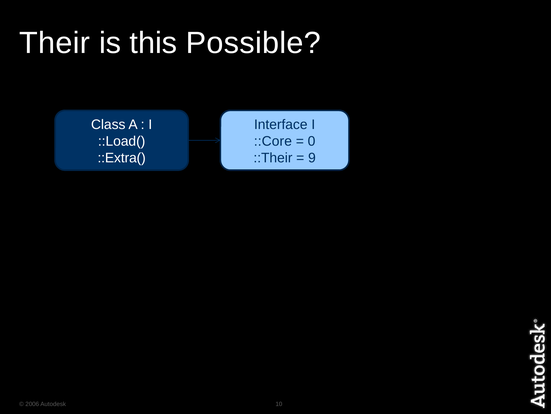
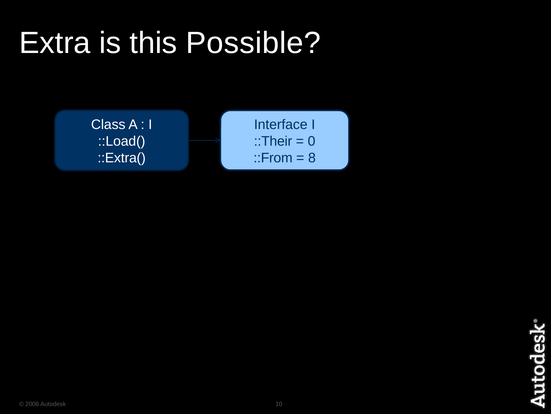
Their: Their -> Extra (55, 43)
::Core: ::Core -> ::Their (273, 141)
::Their: ::Their -> ::From (273, 158)
9: 9 -> 8 (312, 158)
